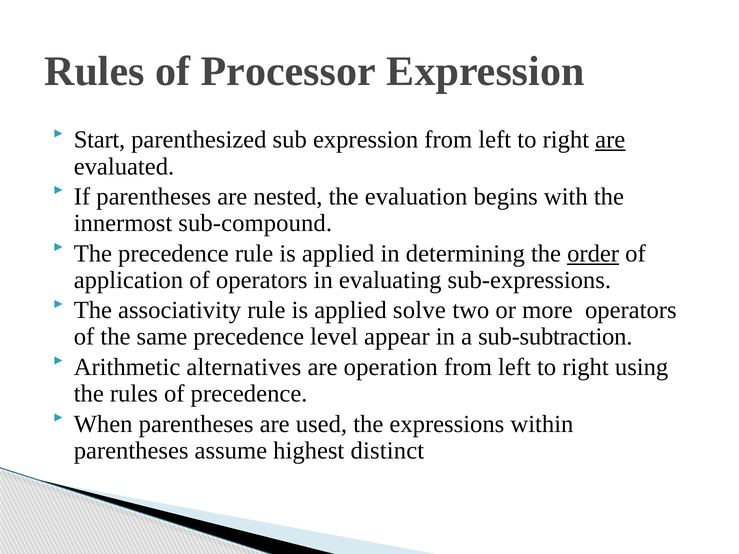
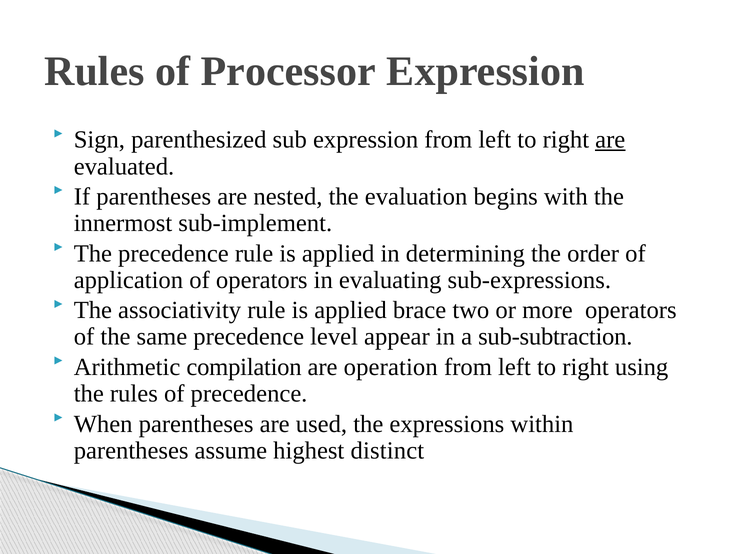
Start: Start -> Sign (99, 140)
sub-compound: sub-compound -> sub-implement (255, 223)
order underline: present -> none (593, 254)
solve: solve -> brace (420, 310)
alternatives: alternatives -> compilation (244, 367)
